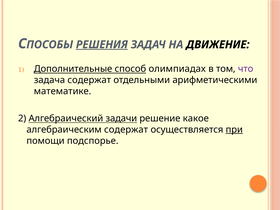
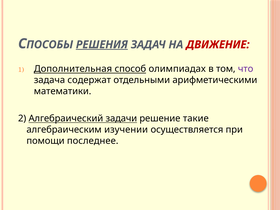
ДВИЖЕНИЕ colour: black -> red (218, 45)
Дополнительные: Дополнительные -> Дополнительная (73, 69)
математике: математике -> математики (63, 91)
какое: какое -> такие (196, 118)
алгебраическим содержат: содержат -> изучении (126, 130)
при underline: present -> none (234, 130)
подспорье: подспорье -> последнее (93, 141)
